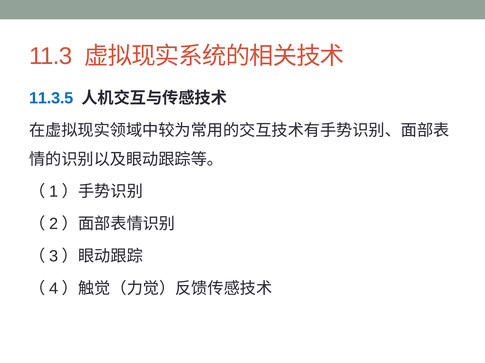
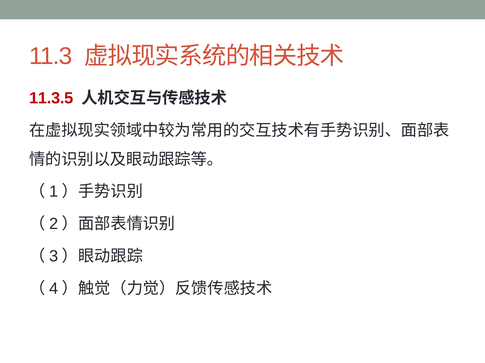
11.3.5 colour: blue -> red (51, 98)
